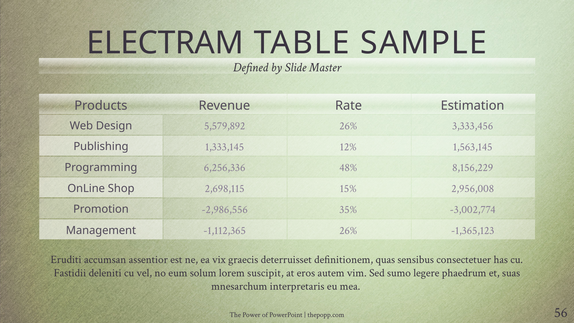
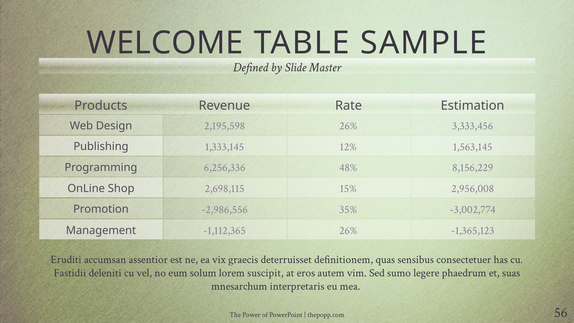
ELECTRAM: ELECTRAM -> WELCOME (165, 43)
5,579,892: 5,579,892 -> 2,195,598 (225, 126)
